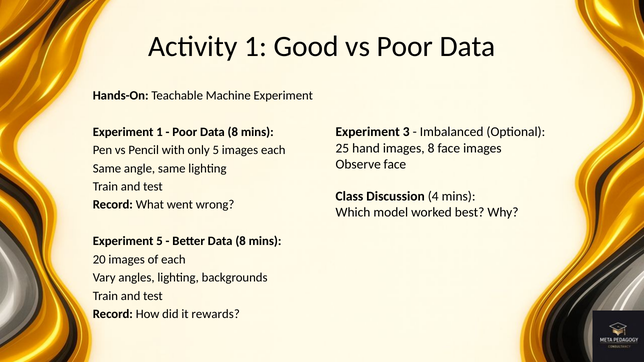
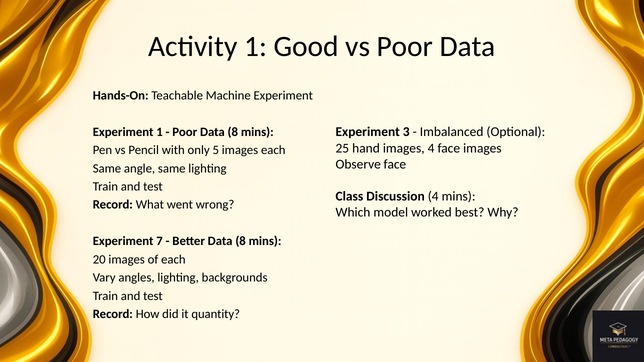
images 8: 8 -> 4 (431, 148)
Experiment 5: 5 -> 7 (160, 241)
rewards: rewards -> quantity (216, 314)
